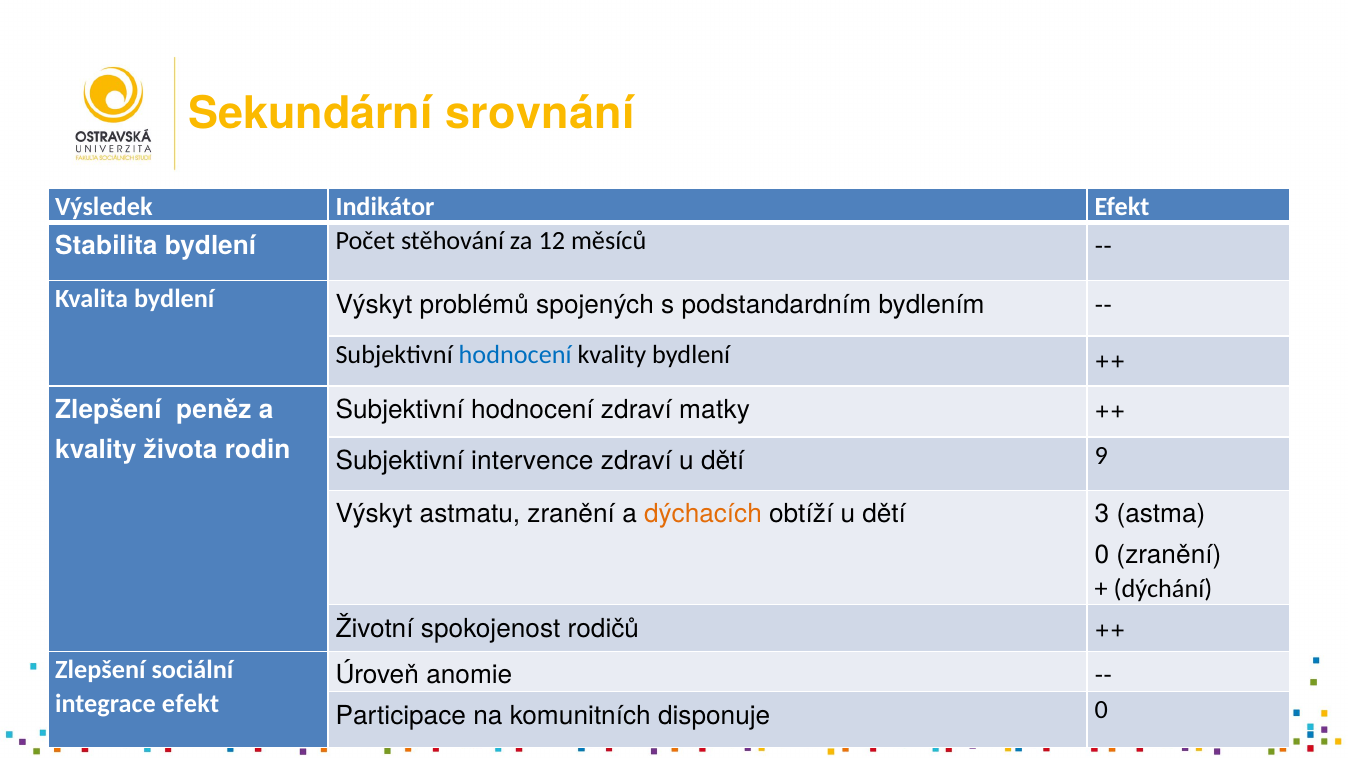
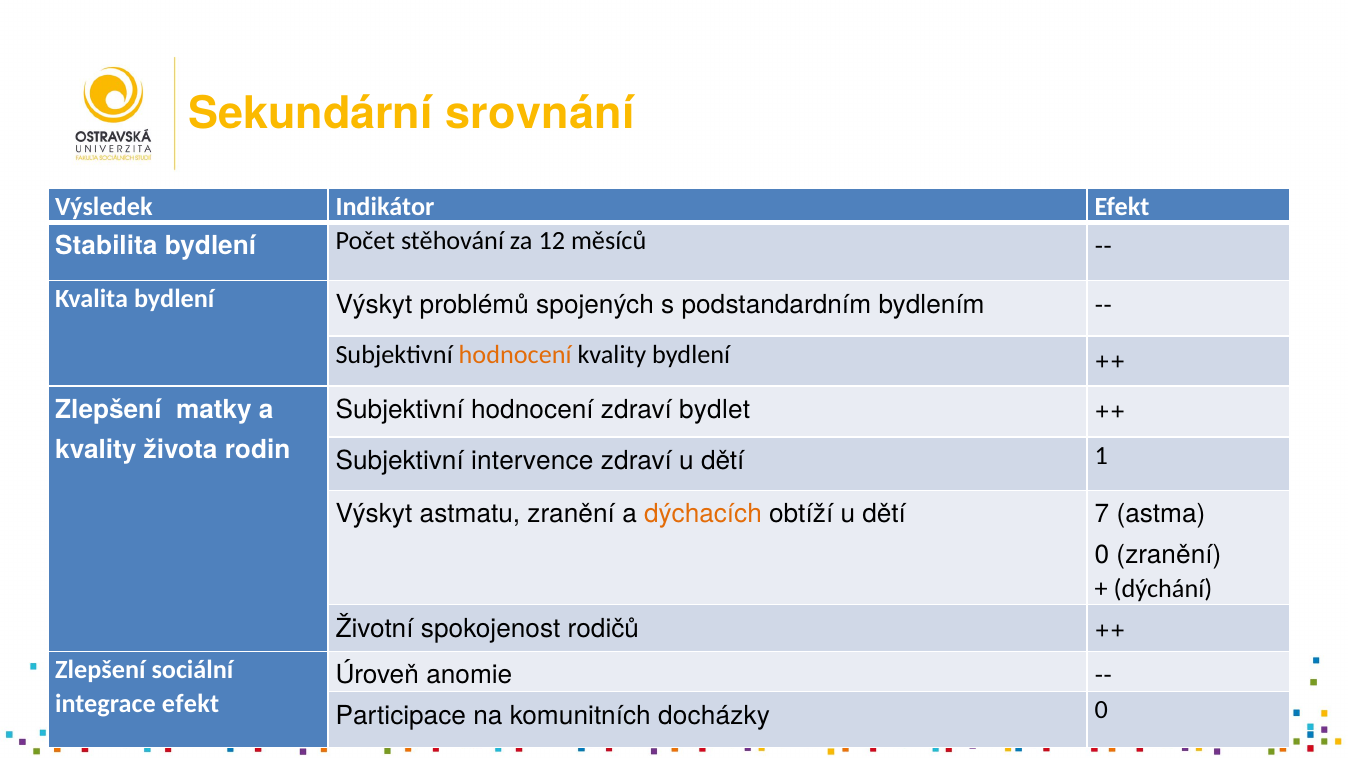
hodnocení colour: blue -> orange (515, 355)
matky: matky -> bydlet (715, 410)
peněz: peněz -> matky (214, 410)
9: 9 -> 1 (1101, 456)
3: 3 -> 7 (1102, 515)
disponuje: disponuje -> docházky (714, 716)
